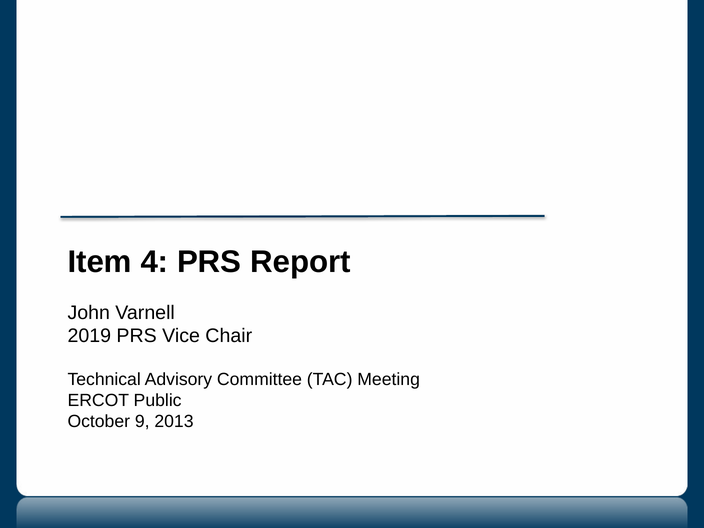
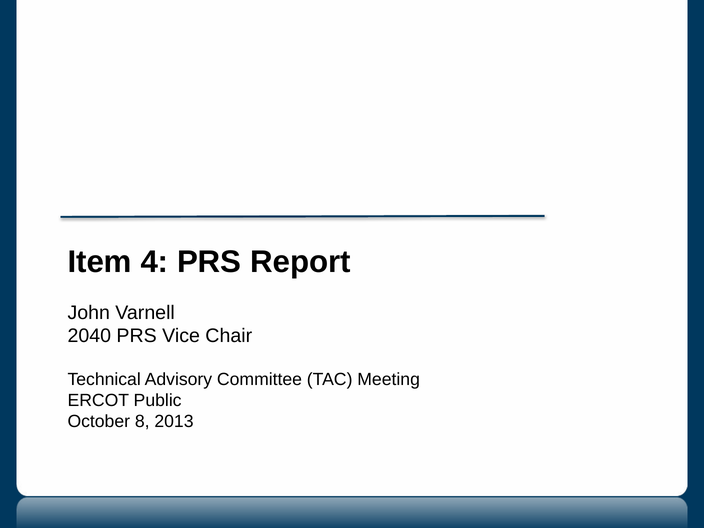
2019: 2019 -> 2040 (89, 336)
9: 9 -> 8 (142, 422)
